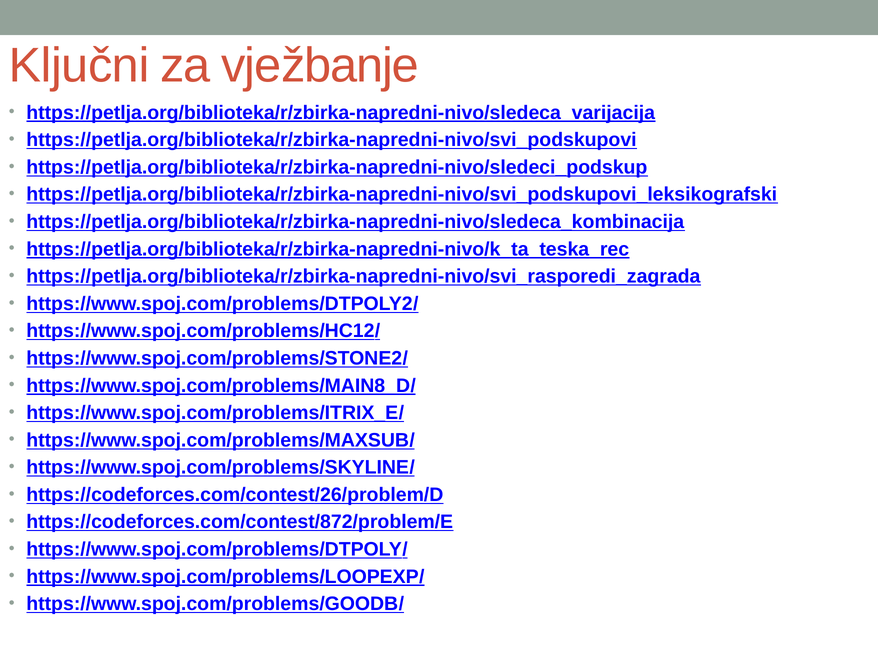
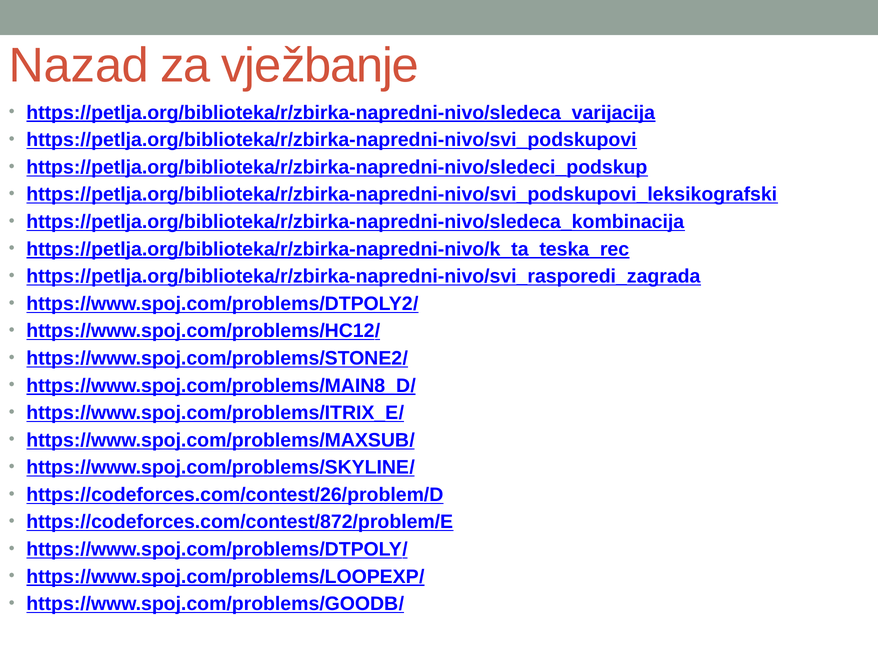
Ključni: Ključni -> Nazad (79, 66)
